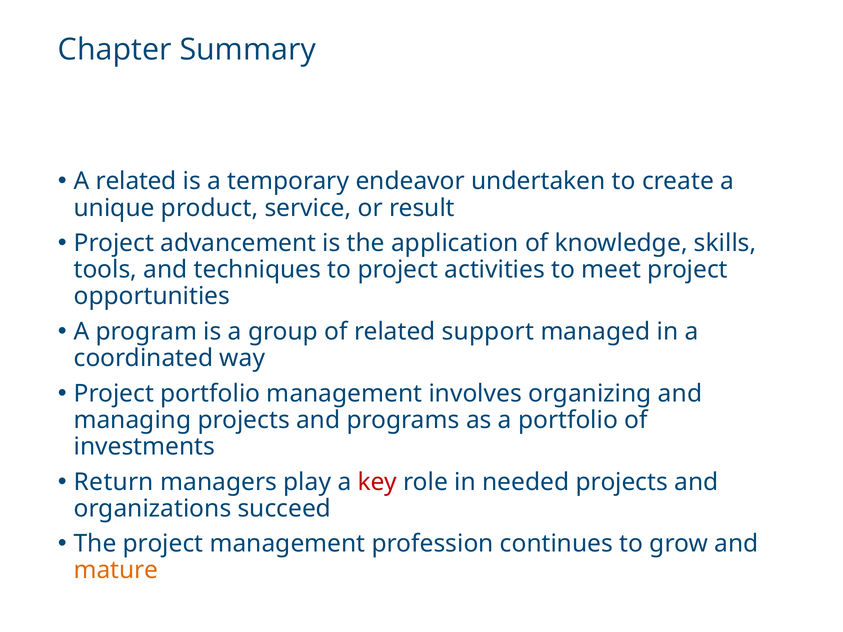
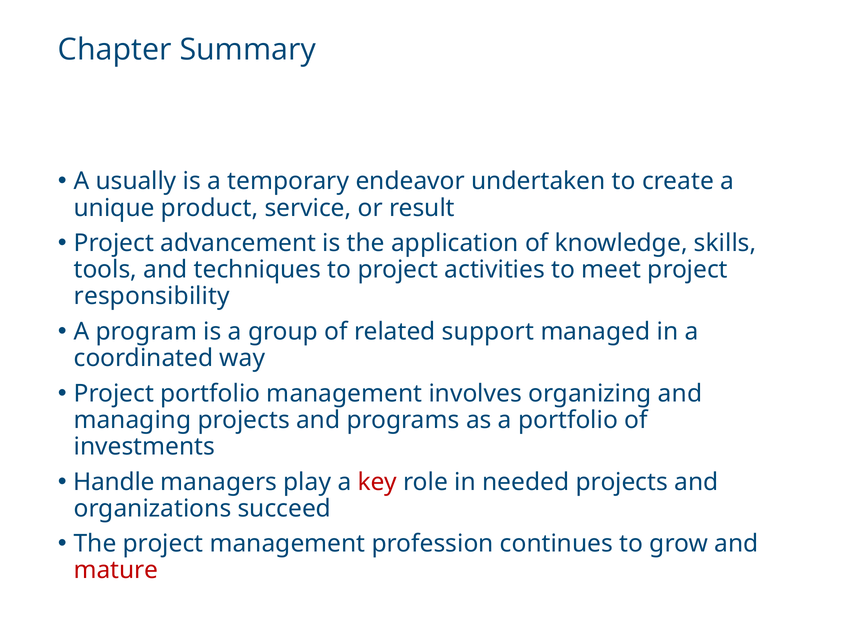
A related: related -> usually (136, 181)
opportunities: opportunities -> responsibility (152, 296)
Return: Return -> Handle (114, 482)
mature colour: orange -> red (116, 571)
